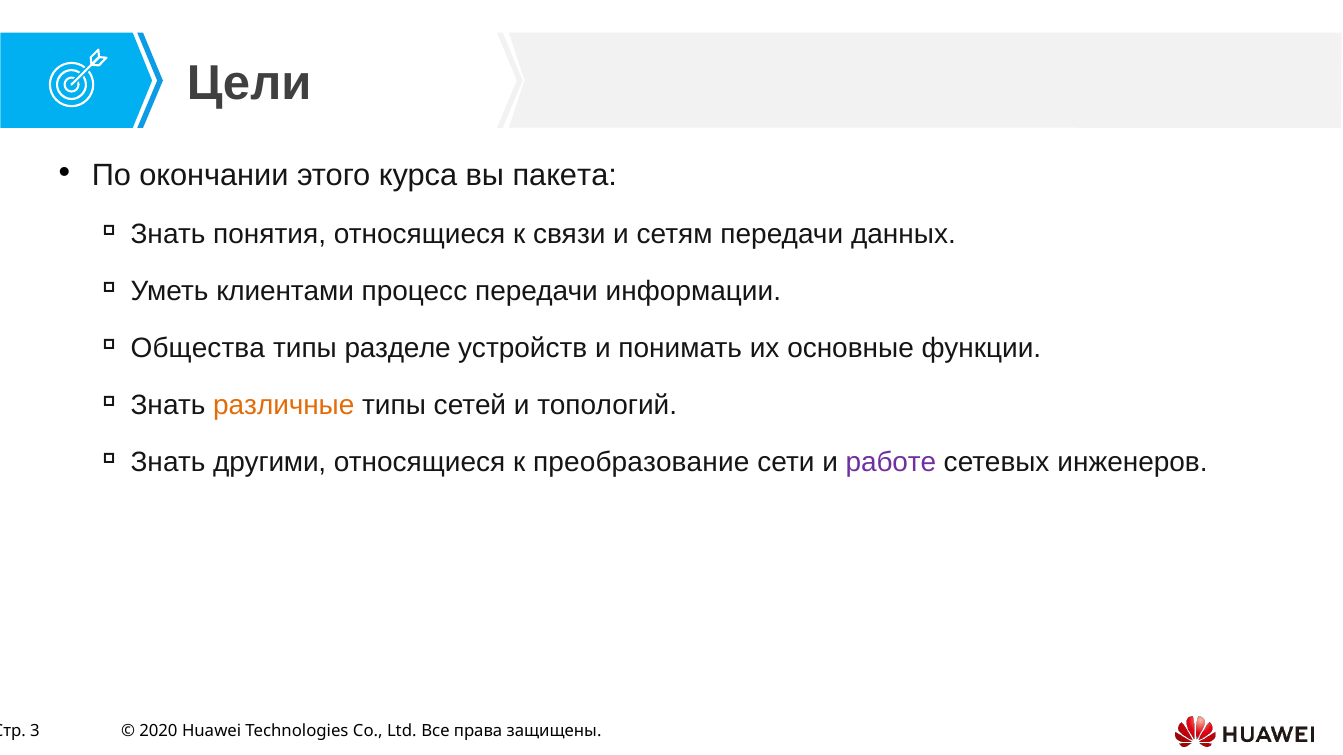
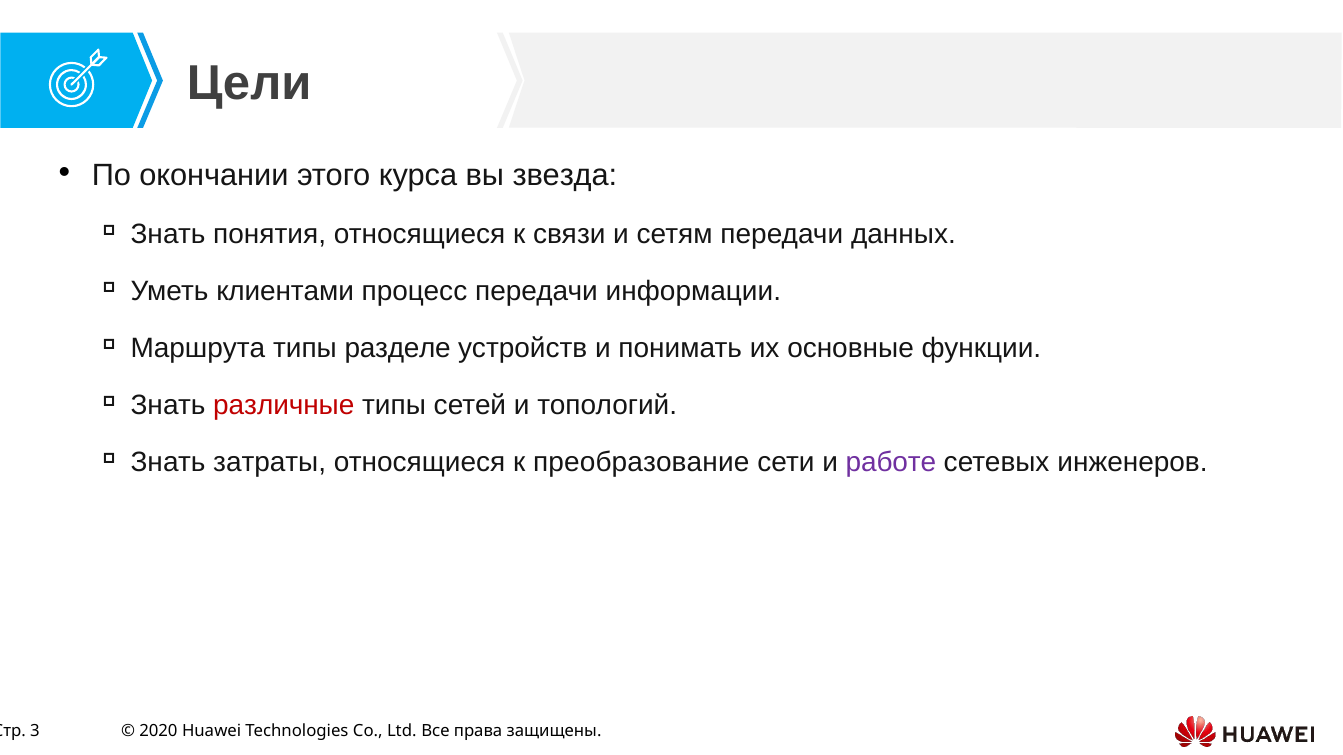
пакета: пакета -> звезда (565, 176)
Общества: Общества -> Маршрута (198, 348)
различные colour: orange -> red (284, 405)
другими: другими -> затраты (270, 462)
